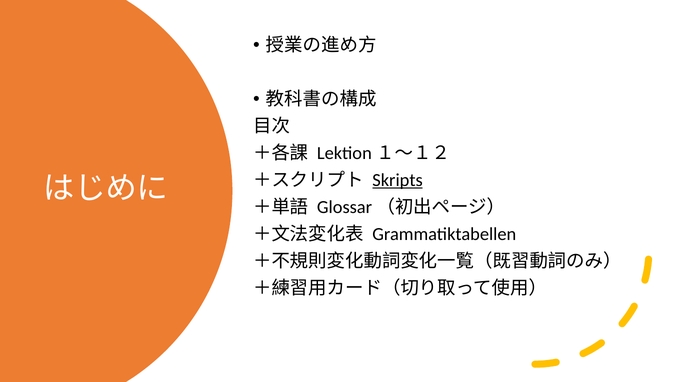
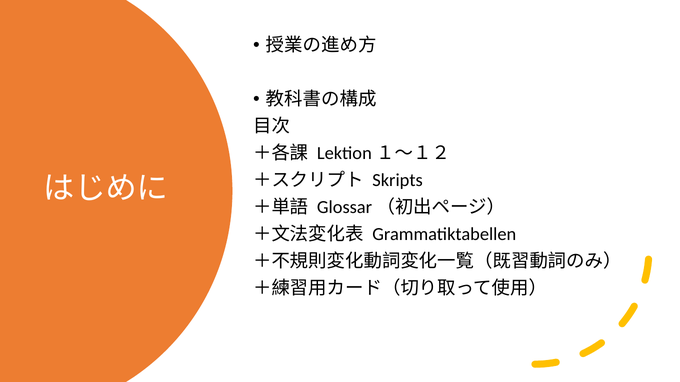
Skripts underline: present -> none (398, 180)
